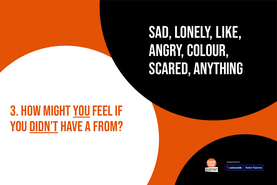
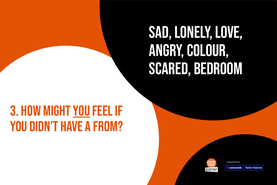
like: like -> love (229, 32)
anything: anything -> bedroom (218, 69)
didn’t underline: present -> none (44, 126)
